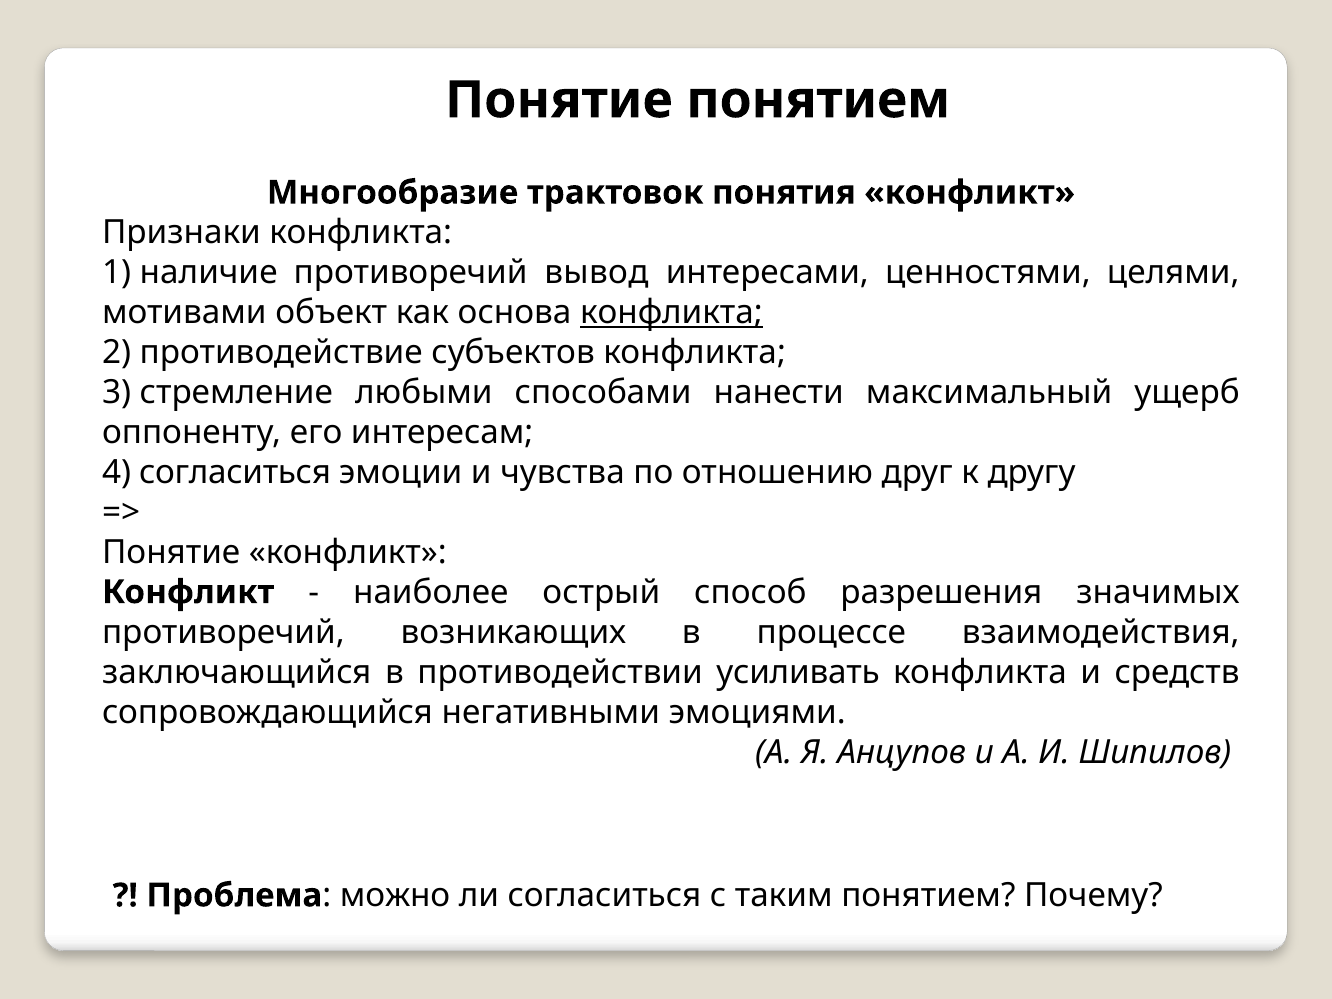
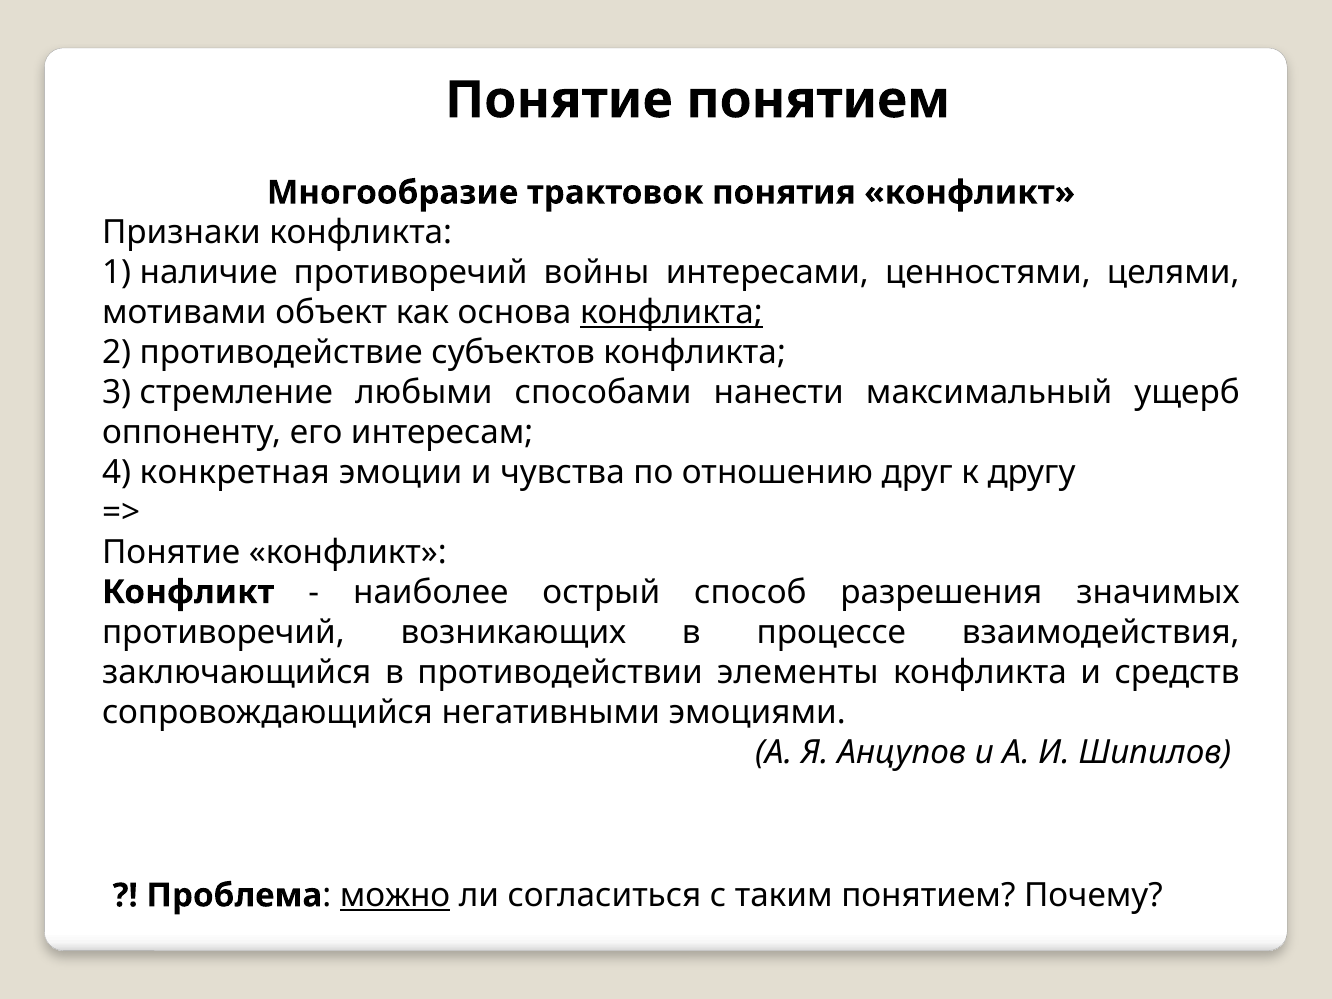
вывод: вывод -> войны (597, 273)
4 согласиться: согласиться -> конкретная (235, 472)
усиливать: усиливать -> элементы (798, 672)
можно underline: none -> present (395, 895)
